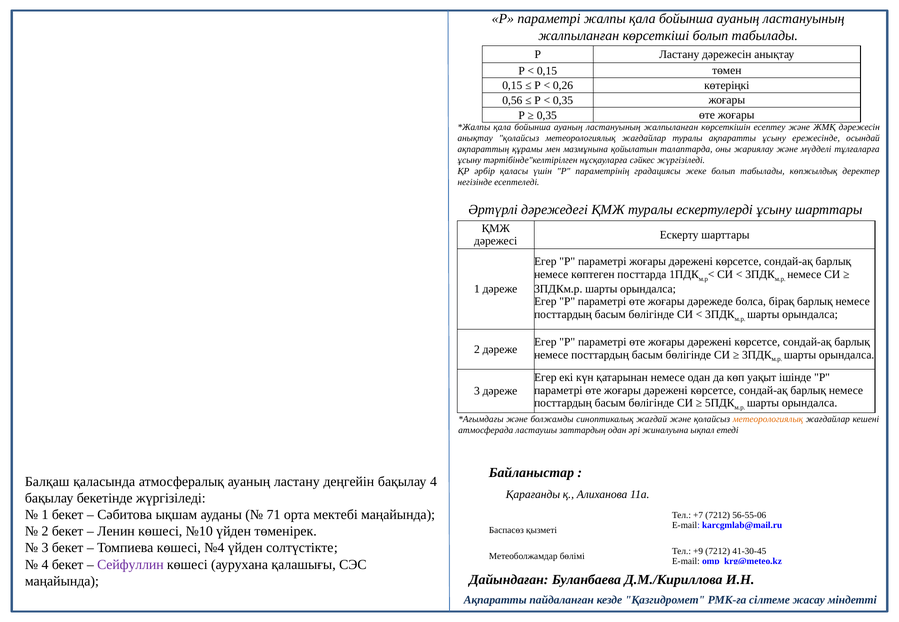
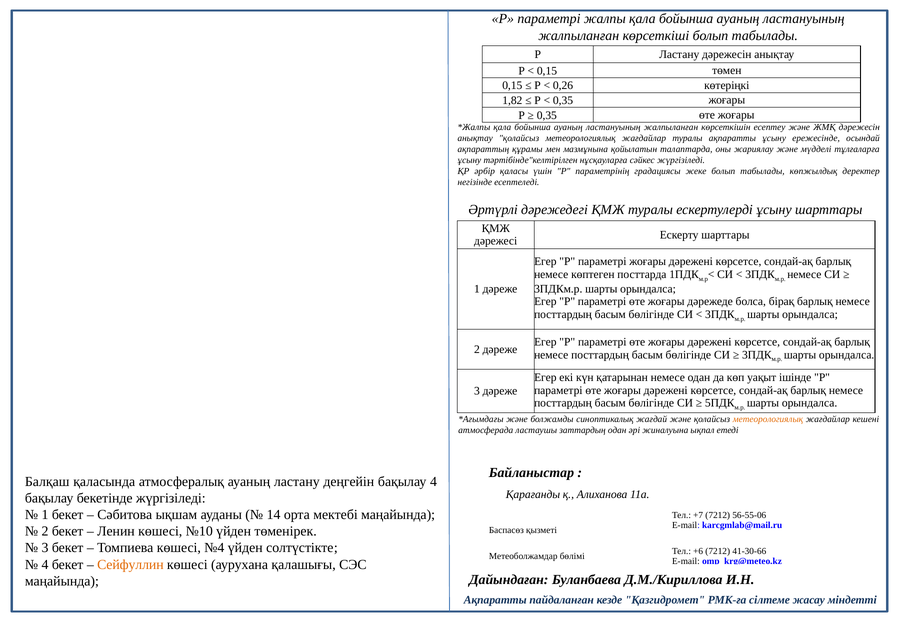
0,56: 0,56 -> 1,82 (512, 101)
71: 71 -> 14 (274, 515)
+9: +9 -> +6 (698, 551)
41-30-45: 41-30-45 -> 41-30-66 (749, 551)
Сейфуллин colour: purple -> orange (130, 565)
